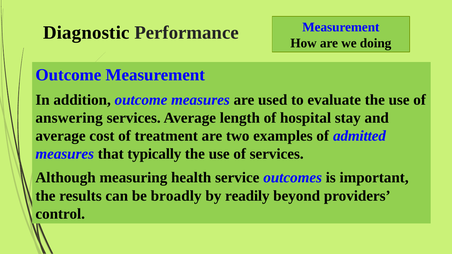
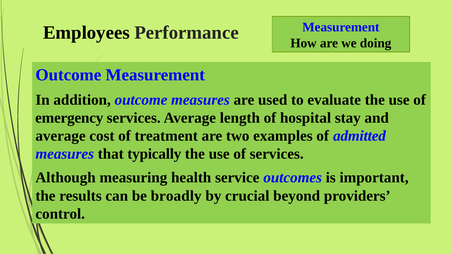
Diagnostic: Diagnostic -> Employees (86, 33)
answering: answering -> emergency (69, 118)
readily: readily -> crucial (247, 196)
